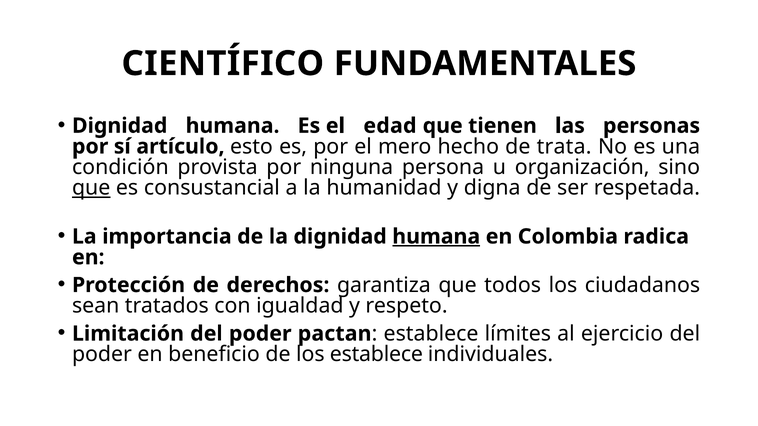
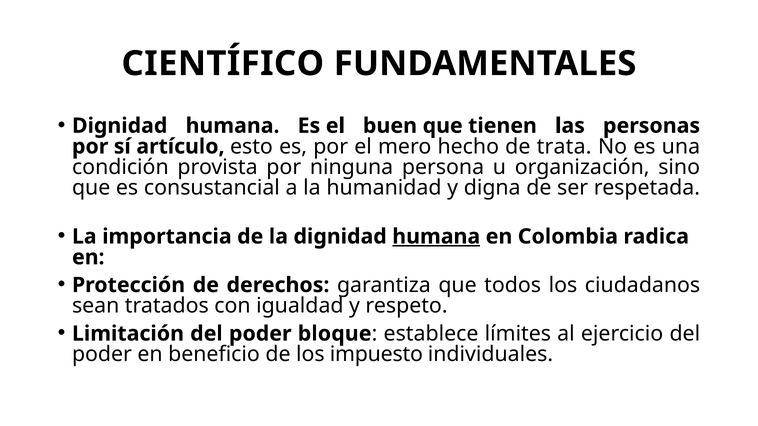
edad: edad -> buen (390, 126)
que underline: present -> none (91, 188)
pactan: pactan -> bloque (335, 334)
los establece: establece -> impuesto (376, 355)
